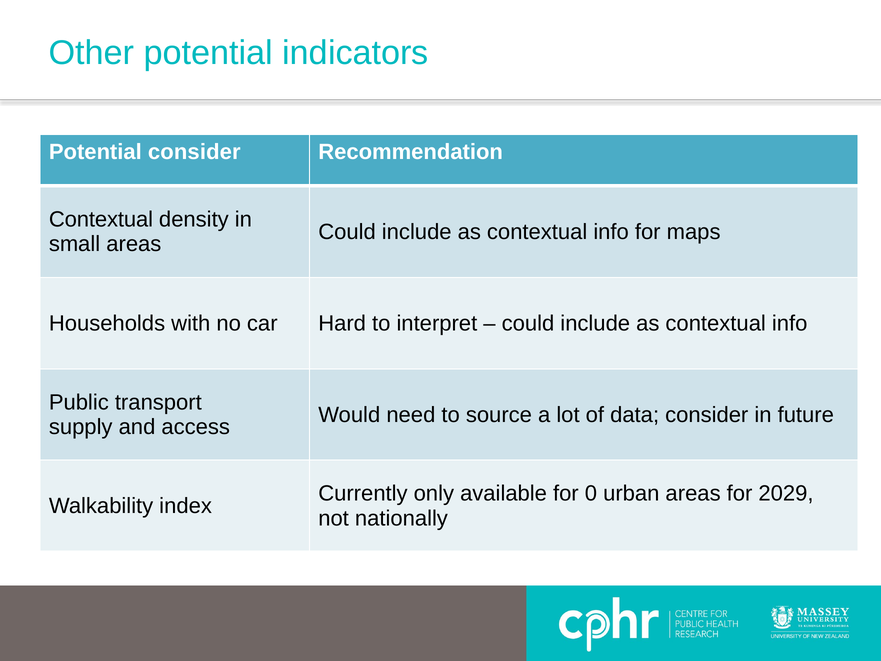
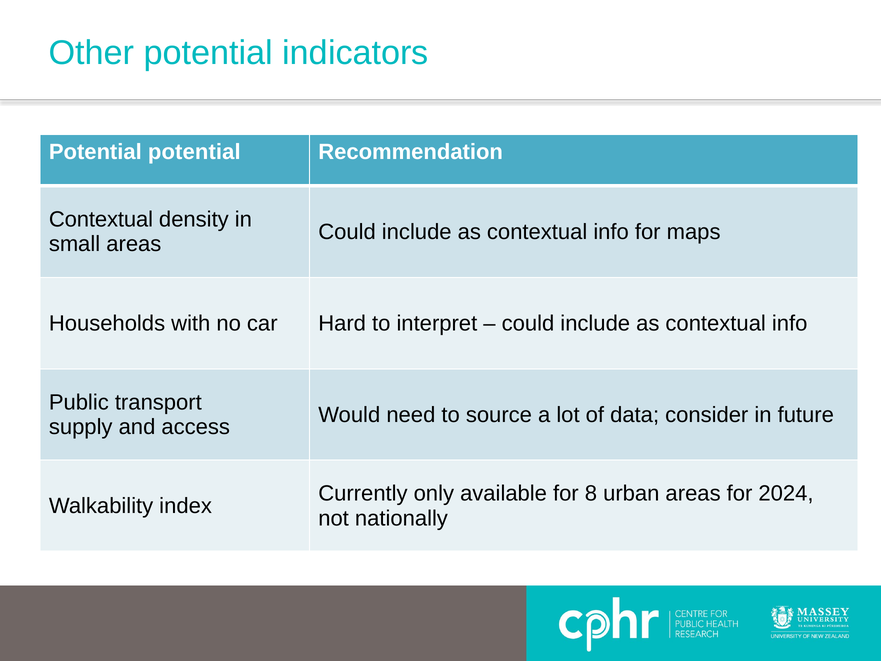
Potential consider: consider -> potential (194, 152)
0: 0 -> 8 (591, 493)
2029: 2029 -> 2024 (786, 493)
